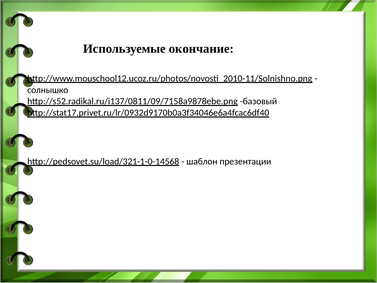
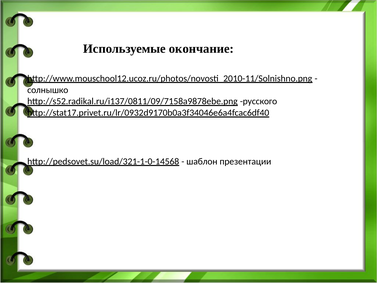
базовый: базовый -> русского (259, 101)
